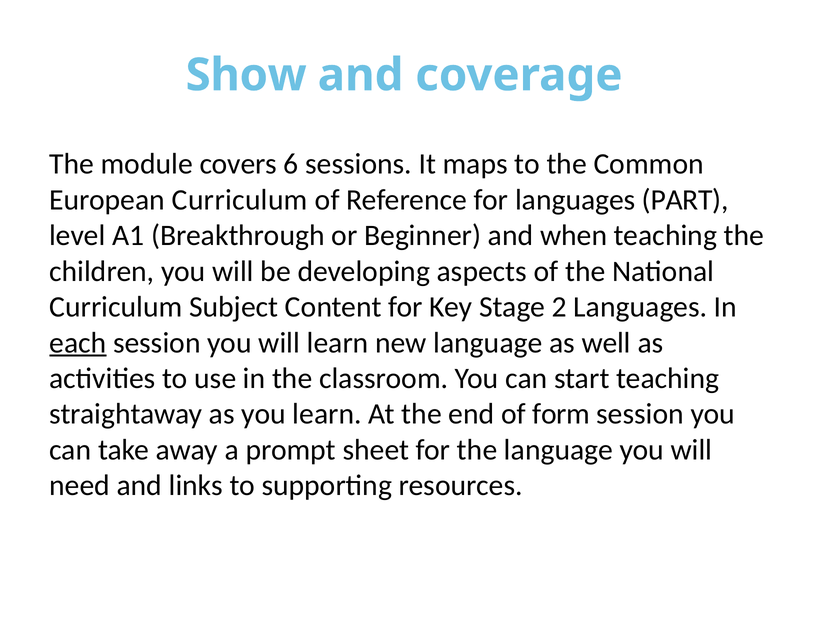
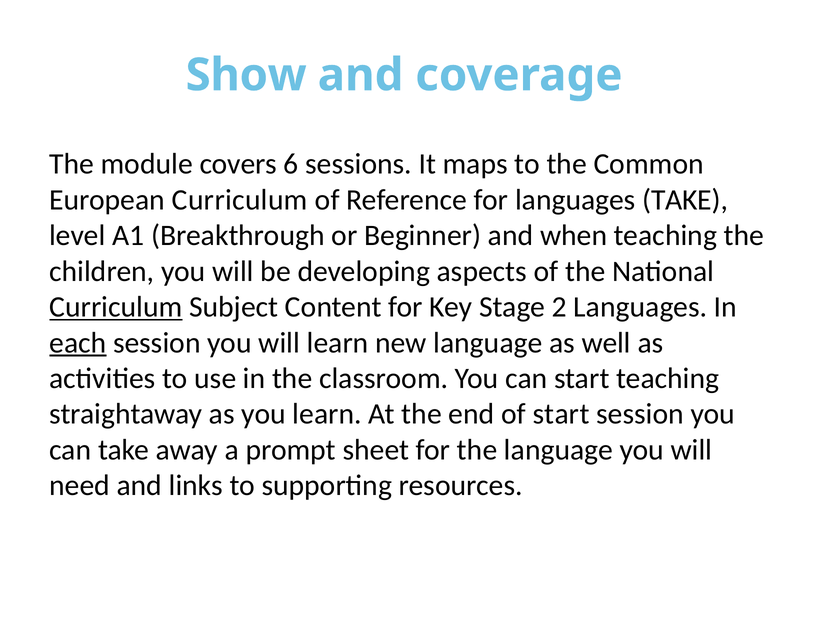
languages PART: PART -> TAKE (685, 200)
Curriculum underline: none -> present (116, 307)
of form: form -> start (561, 414)
